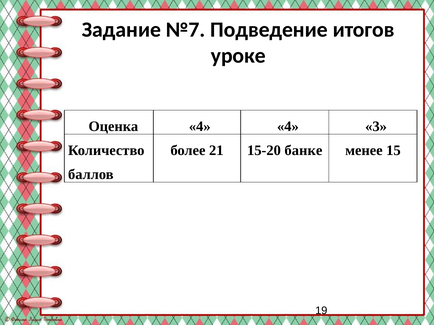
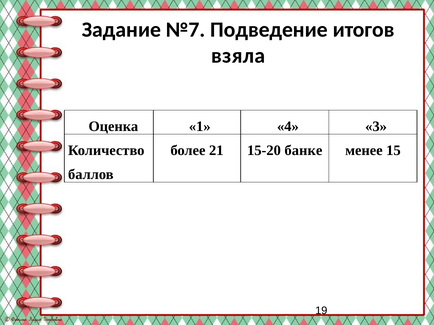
уроке: уроке -> взяла (238, 56)
Оценка 4: 4 -> 1 (200, 127)
